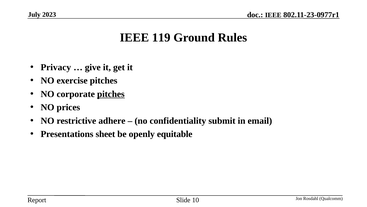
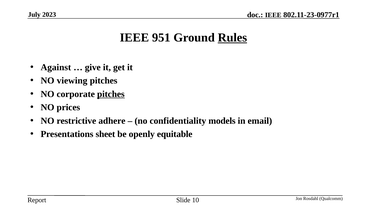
119: 119 -> 951 (161, 38)
Rules underline: none -> present (232, 38)
Privacy: Privacy -> Against (56, 67)
exercise: exercise -> viewing (72, 80)
submit: submit -> models (222, 120)
